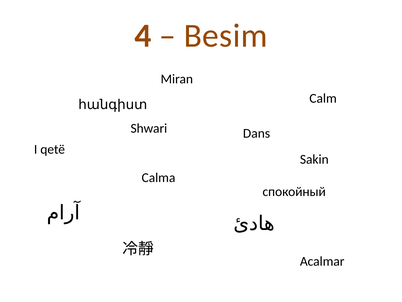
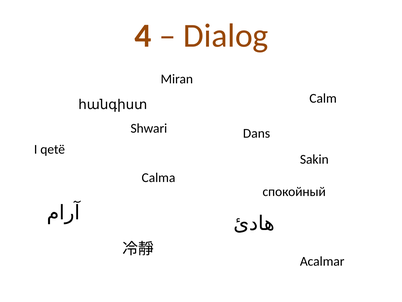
Besim: Besim -> Dialog (226, 36)
